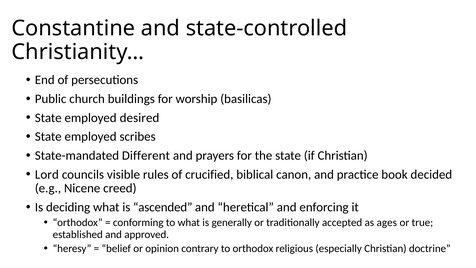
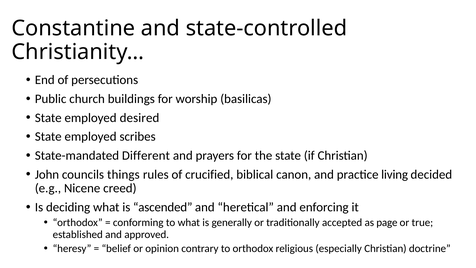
Lord: Lord -> John (47, 174)
visible: visible -> things (123, 174)
book: book -> living (395, 174)
ages: ages -> page (387, 222)
